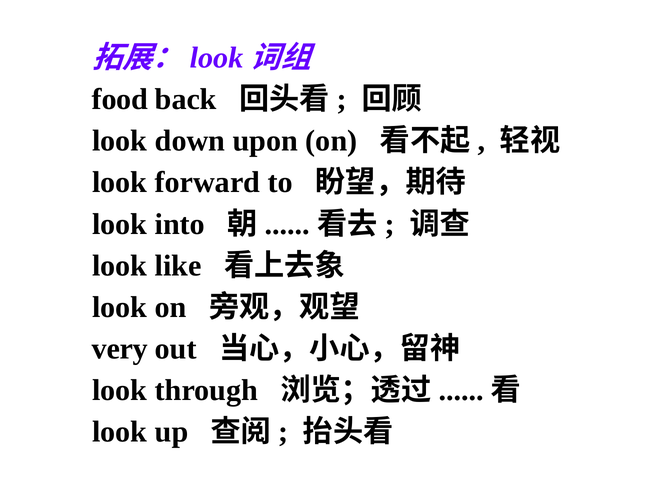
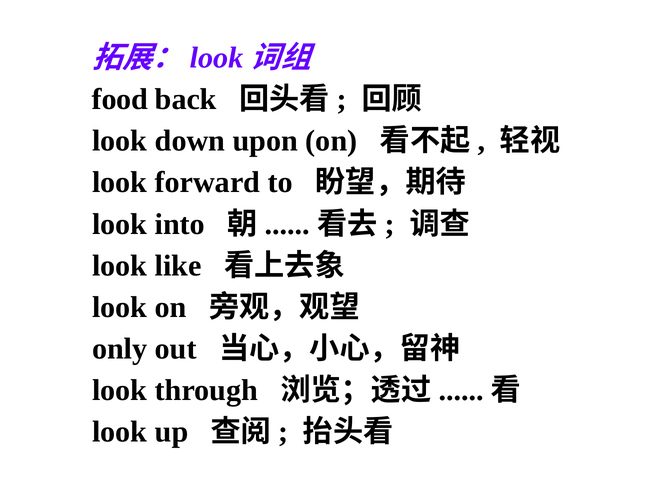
very: very -> only (120, 349)
